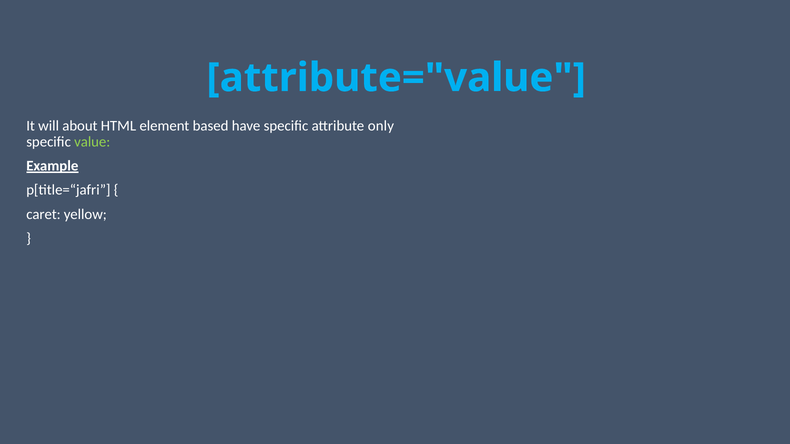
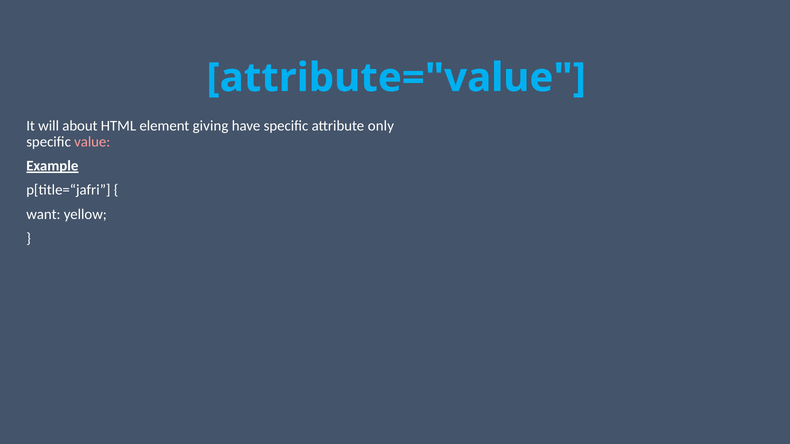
based: based -> giving (211, 126)
value colour: light green -> pink (92, 142)
caret: caret -> want (43, 214)
